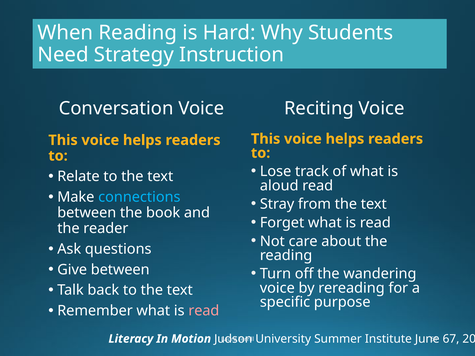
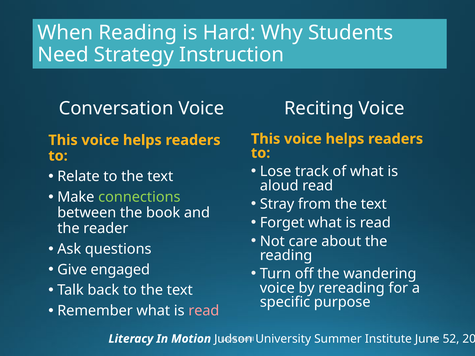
connections colour: light blue -> light green (139, 197)
Give between: between -> engaged (120, 270)
67: 67 -> 52 (451, 339)
